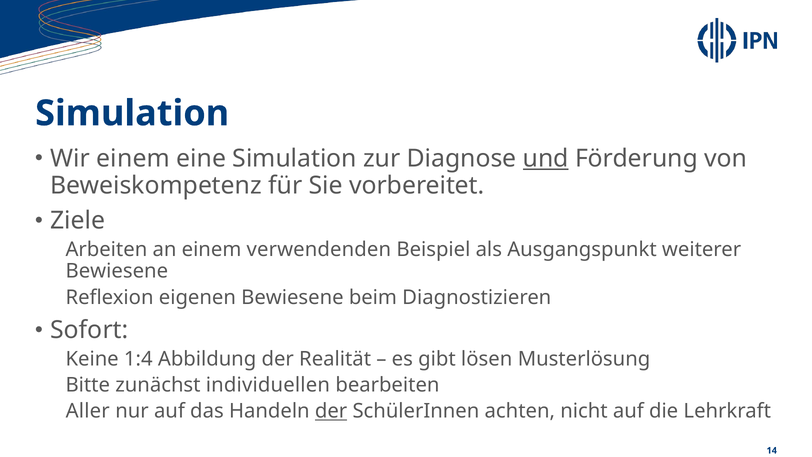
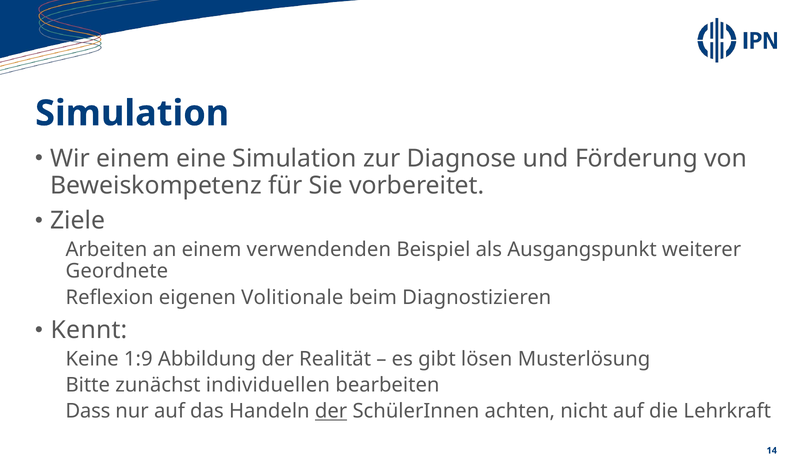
und underline: present -> none (546, 159)
Bewiesene: Bewiesene -> Geordnete (117, 271)
eigenen Bewiesene: Bewiesene -> Volitionale (292, 297)
Sofort: Sofort -> Kennt (89, 330)
1:4: 1:4 -> 1:9 (138, 359)
Aller: Aller -> Dass (88, 411)
